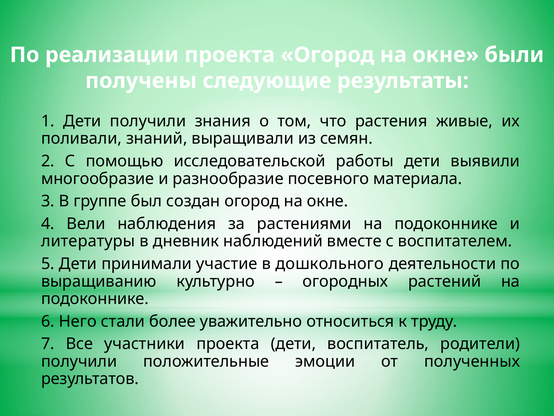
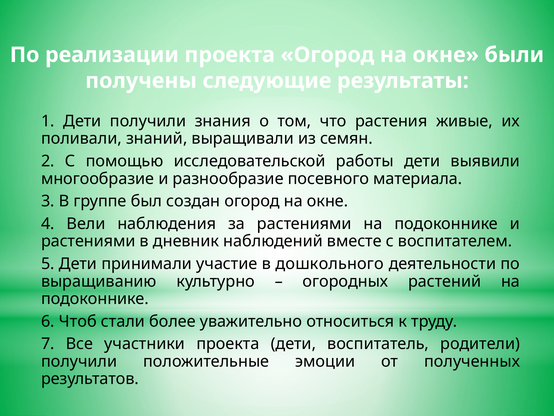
литературы: литературы -> растениями (88, 241)
Него: Него -> Чтоб (78, 321)
